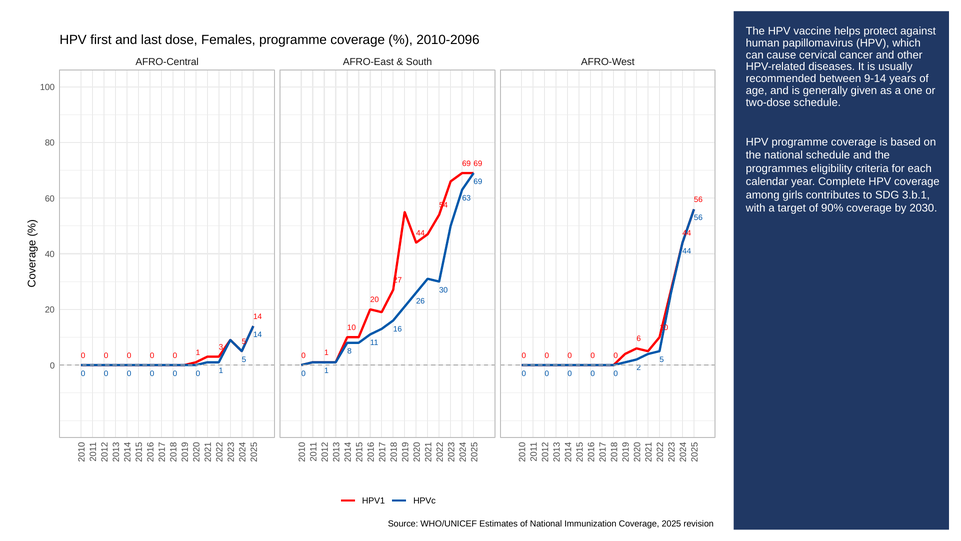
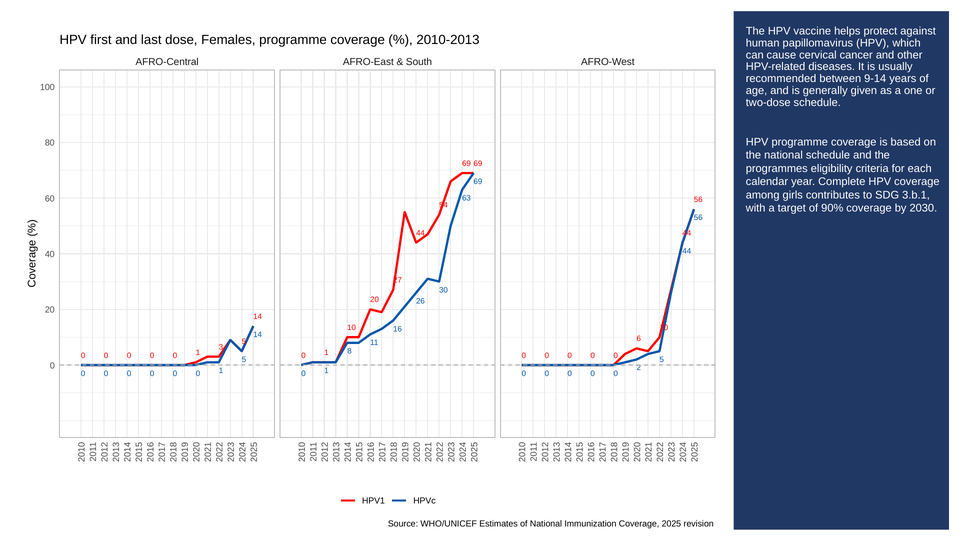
2010-2096: 2010-2096 -> 2010-2013 (448, 40)
